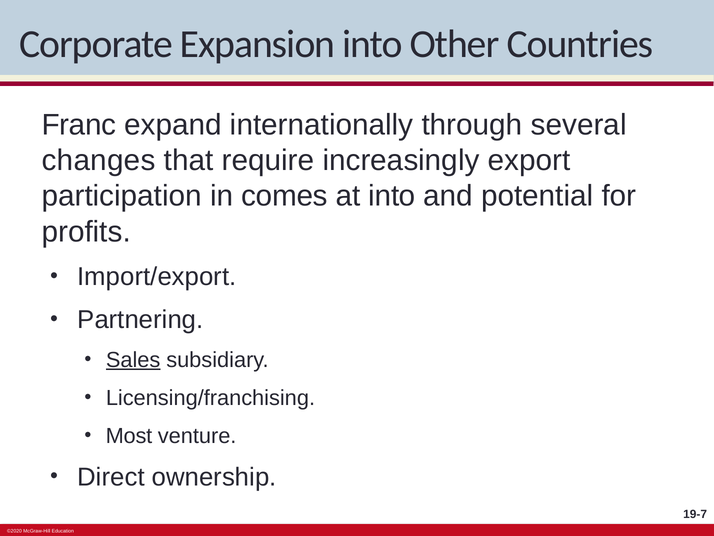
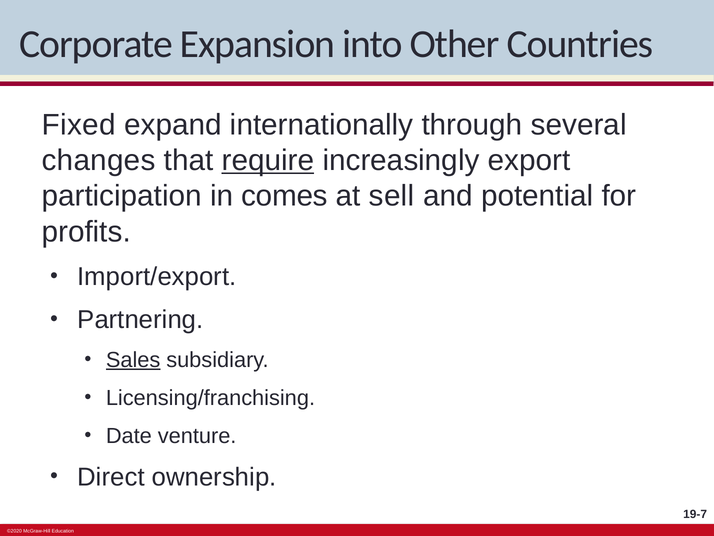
Franc: Franc -> Fixed (79, 125)
require underline: none -> present (268, 160)
at into: into -> sell (392, 196)
Most: Most -> Date (129, 436)
